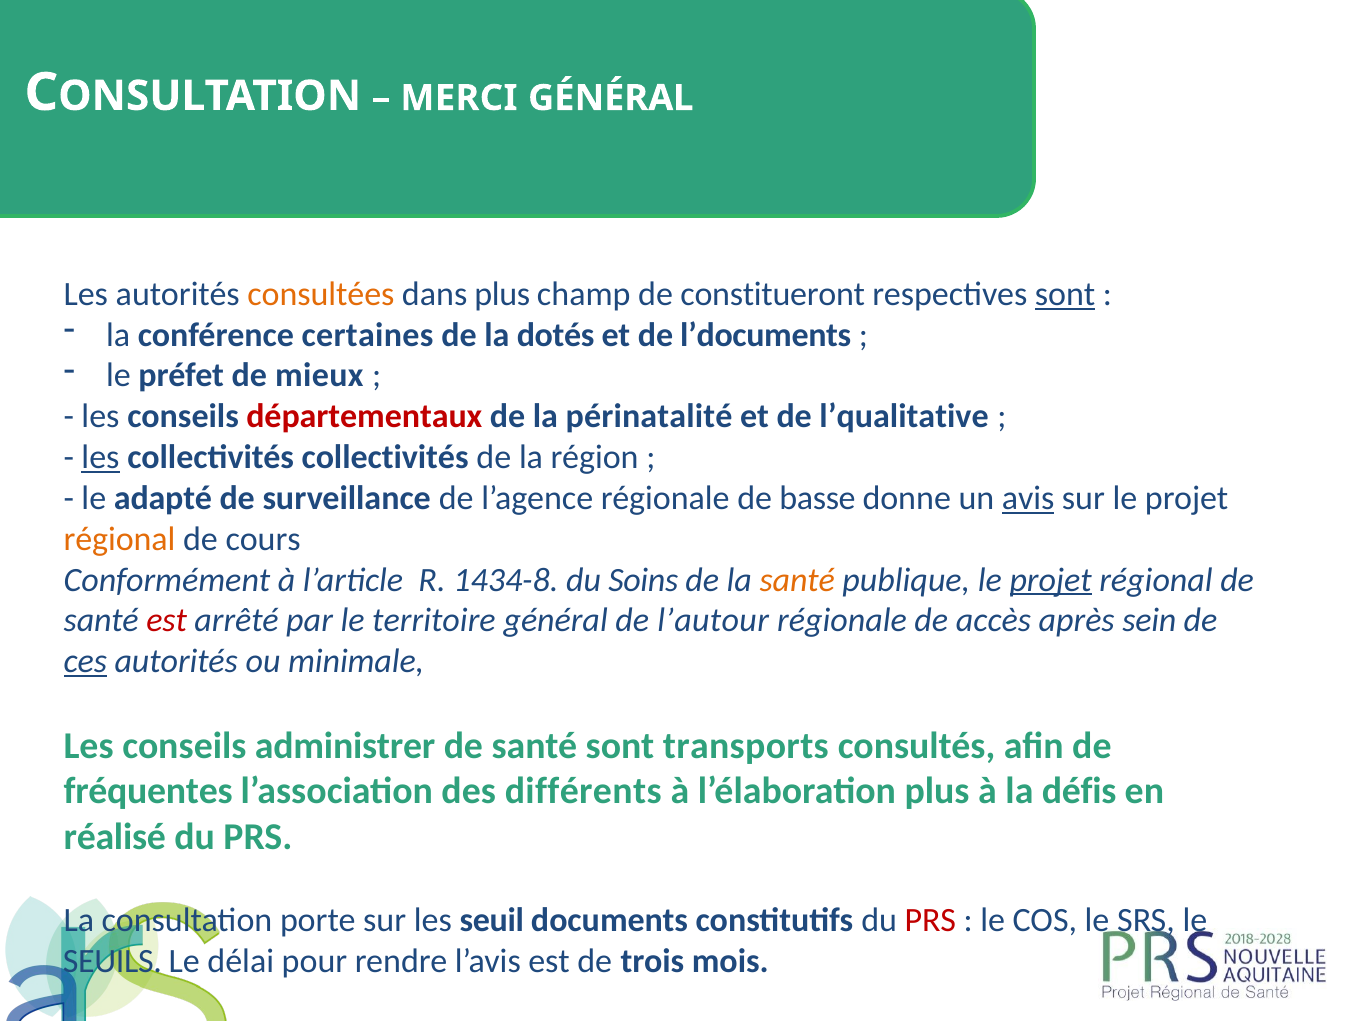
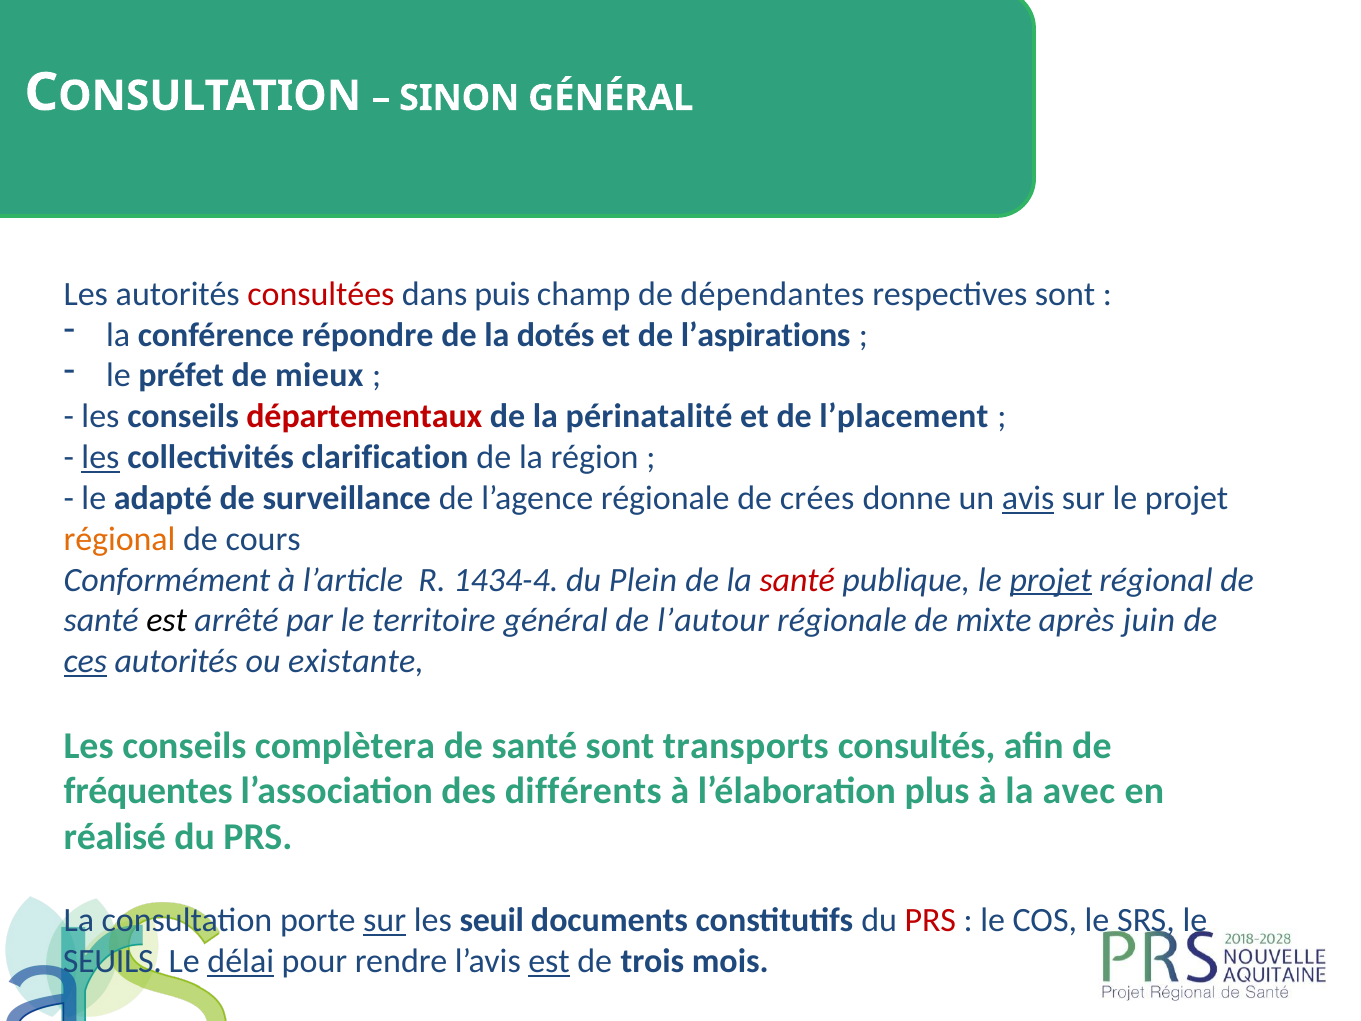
MERCI: MERCI -> SINON (459, 98)
consultées colour: orange -> red (321, 294)
dans plus: plus -> puis (502, 294)
constitueront: constitueront -> dépendantes (772, 294)
sont underline: present -> none (1065, 294)
certaines: certaines -> répondre (368, 335)
l’documents: l’documents -> l’aspirations (766, 335)
l’qualitative: l’qualitative -> l’placement (904, 416)
collectivités collectivités: collectivités -> clarification (385, 457)
basse: basse -> crées (817, 498)
1434-8: 1434-8 -> 1434-4 (506, 580)
Soins: Soins -> Plein (643, 580)
santé colour: orange -> red (797, 580)
est colour: red -> black (167, 621)
accès: accès -> mixte (994, 621)
sein: sein -> juin (1149, 621)
minimale: minimale -> existante (356, 661)
administrer: administrer -> complètera (345, 746)
défis: défis -> avec (1079, 791)
sur underline: none -> present (385, 920)
délai underline: none -> present (241, 961)
est underline: none -> present (549, 961)
